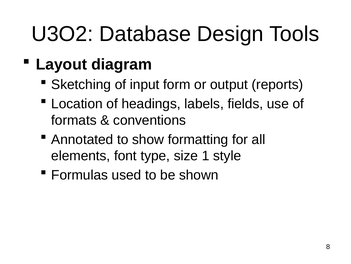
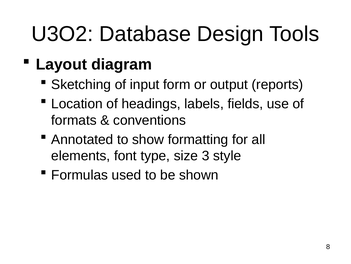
1: 1 -> 3 (206, 155)
